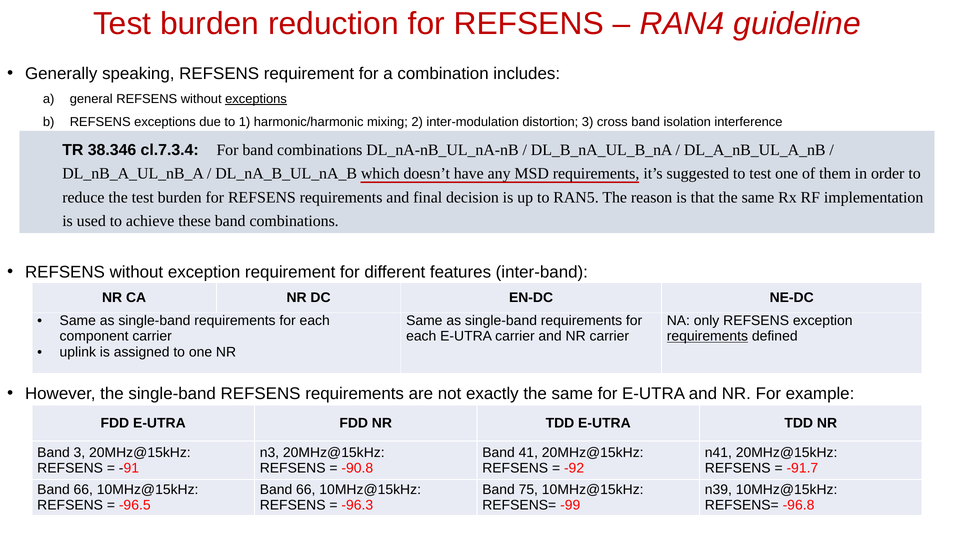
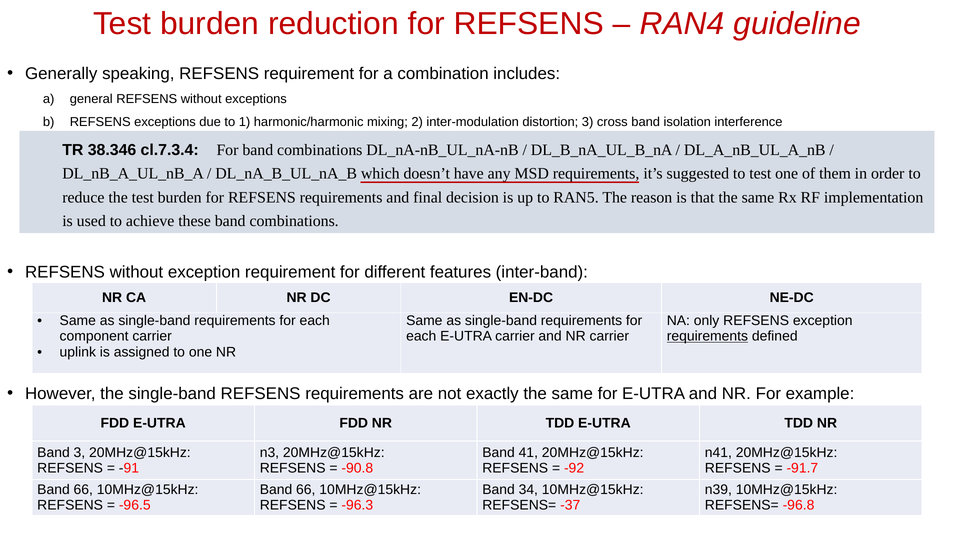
exceptions underline: present -> none (256, 99)
75: 75 -> 34 (528, 490)
-99: -99 -> -37 (570, 506)
